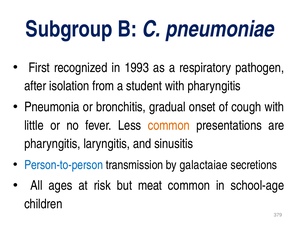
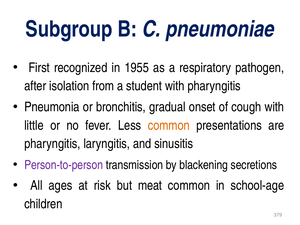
1993: 1993 -> 1955 (137, 68)
Person-to-person colour: blue -> purple (64, 165)
galactaiae: galactaiae -> blackening (204, 165)
